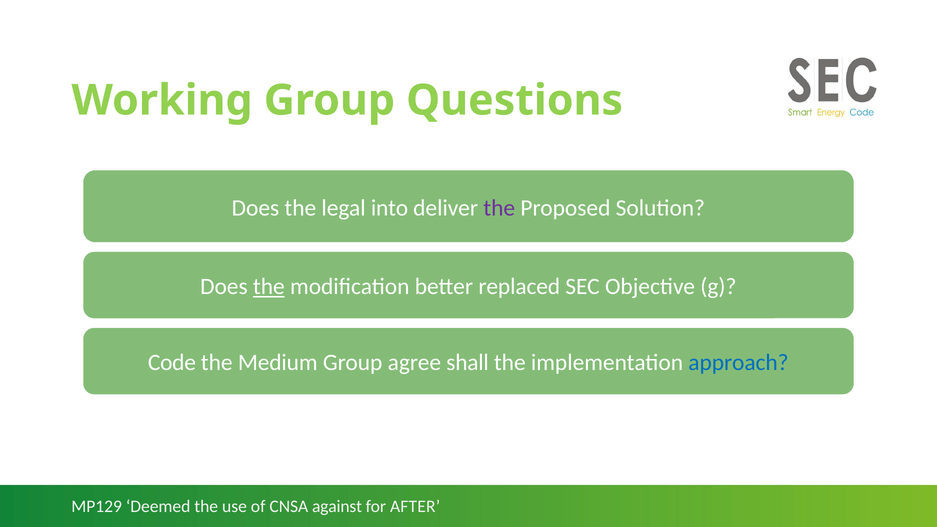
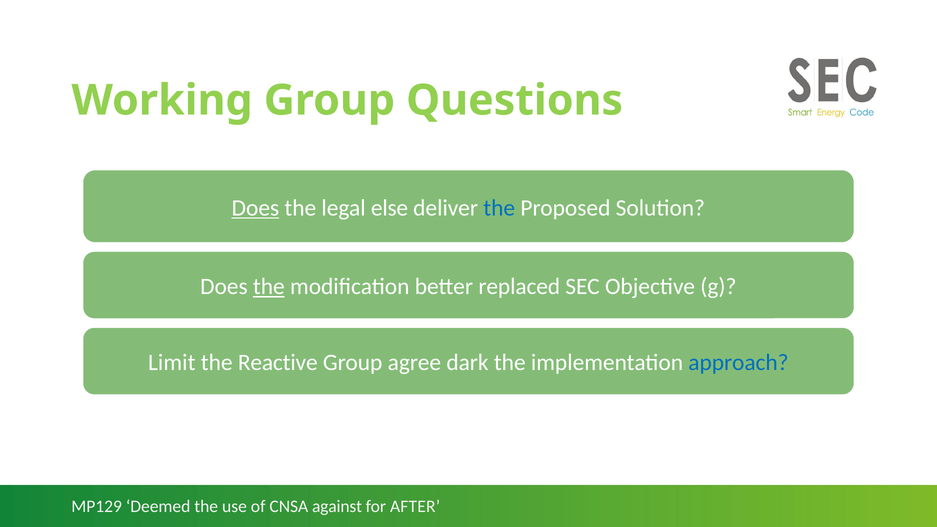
Does underline: none -> present (255, 208)
into: into -> else (390, 208)
the colour: purple -> blue (499, 208)
Code: Code -> Limit (172, 363)
Medium: Medium -> Reactive (278, 363)
shall: shall -> dark (468, 363)
